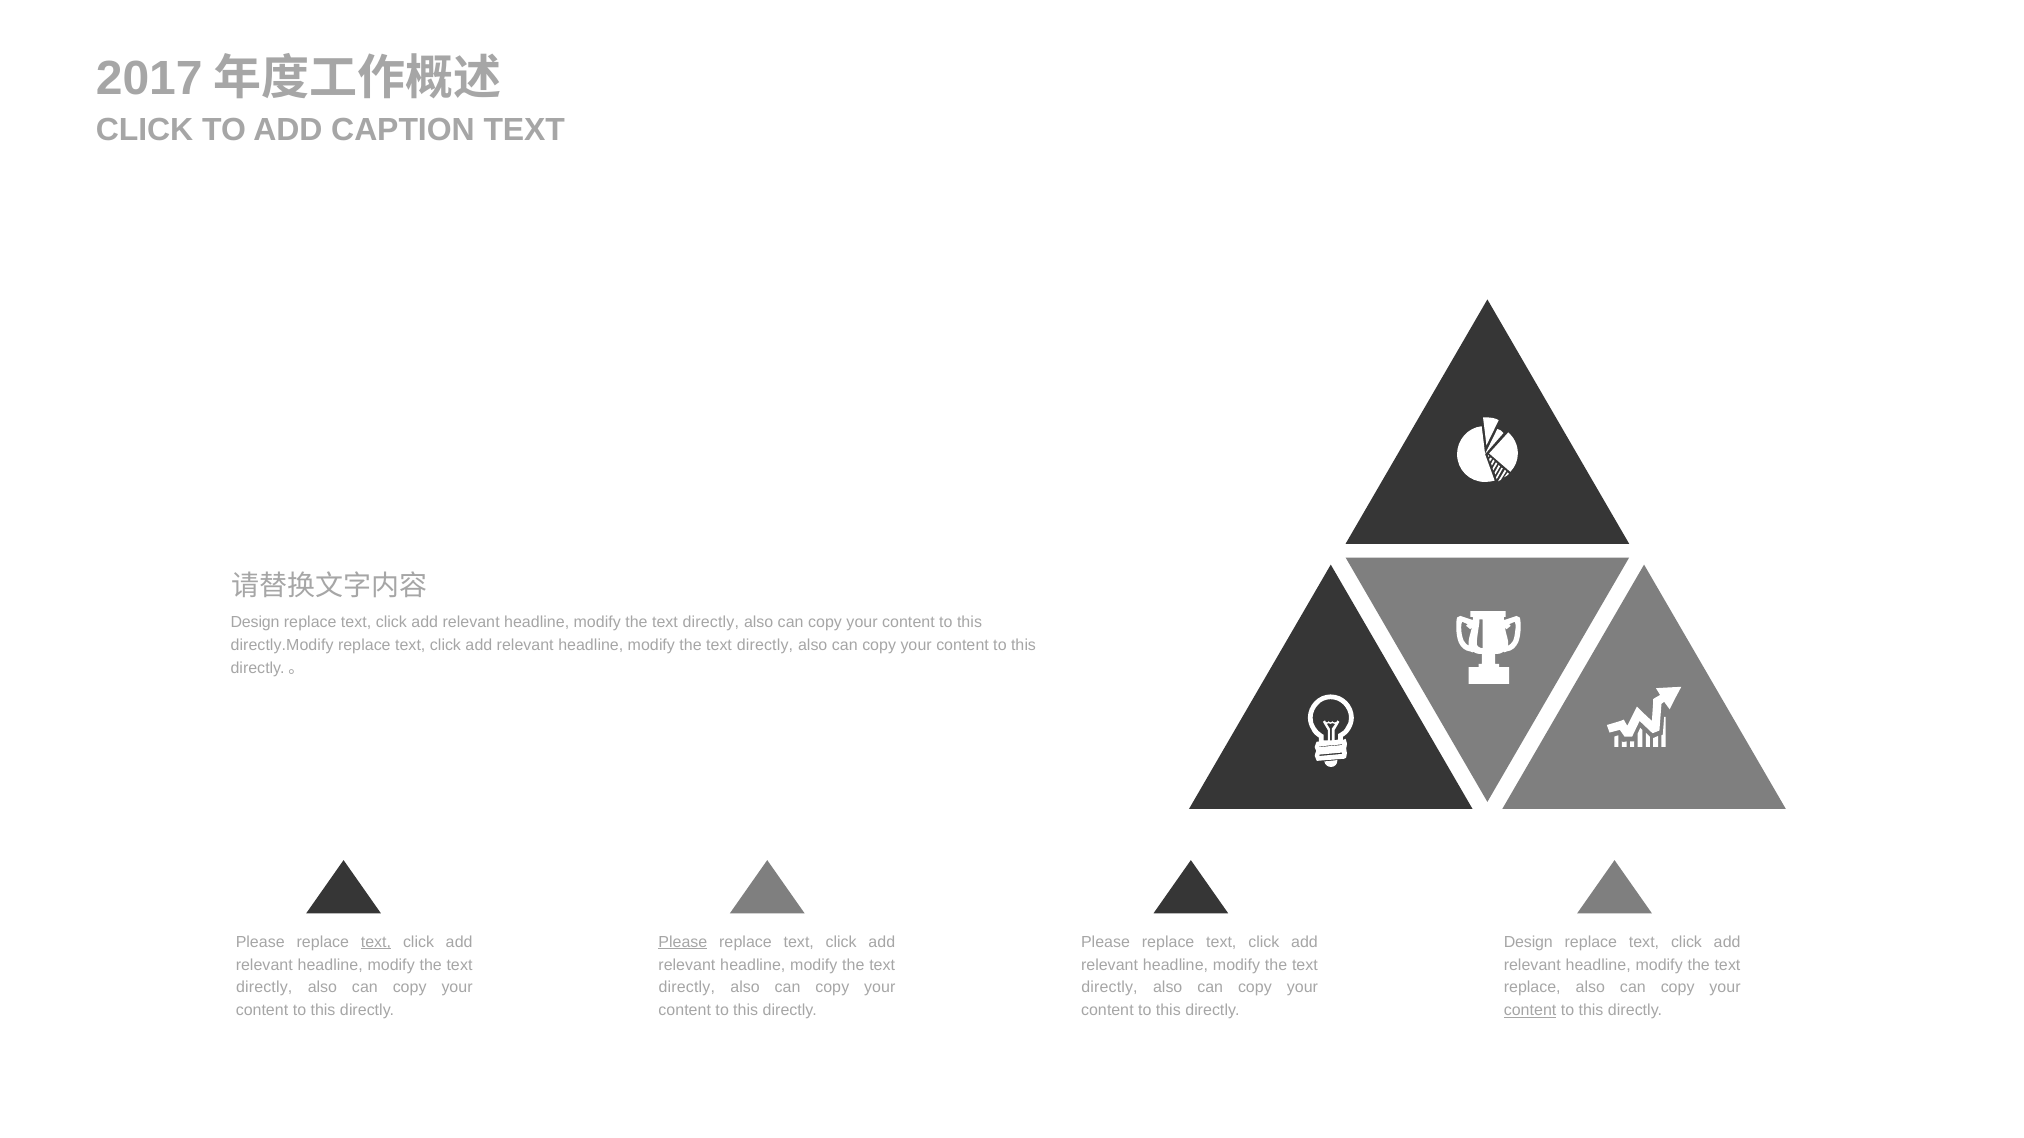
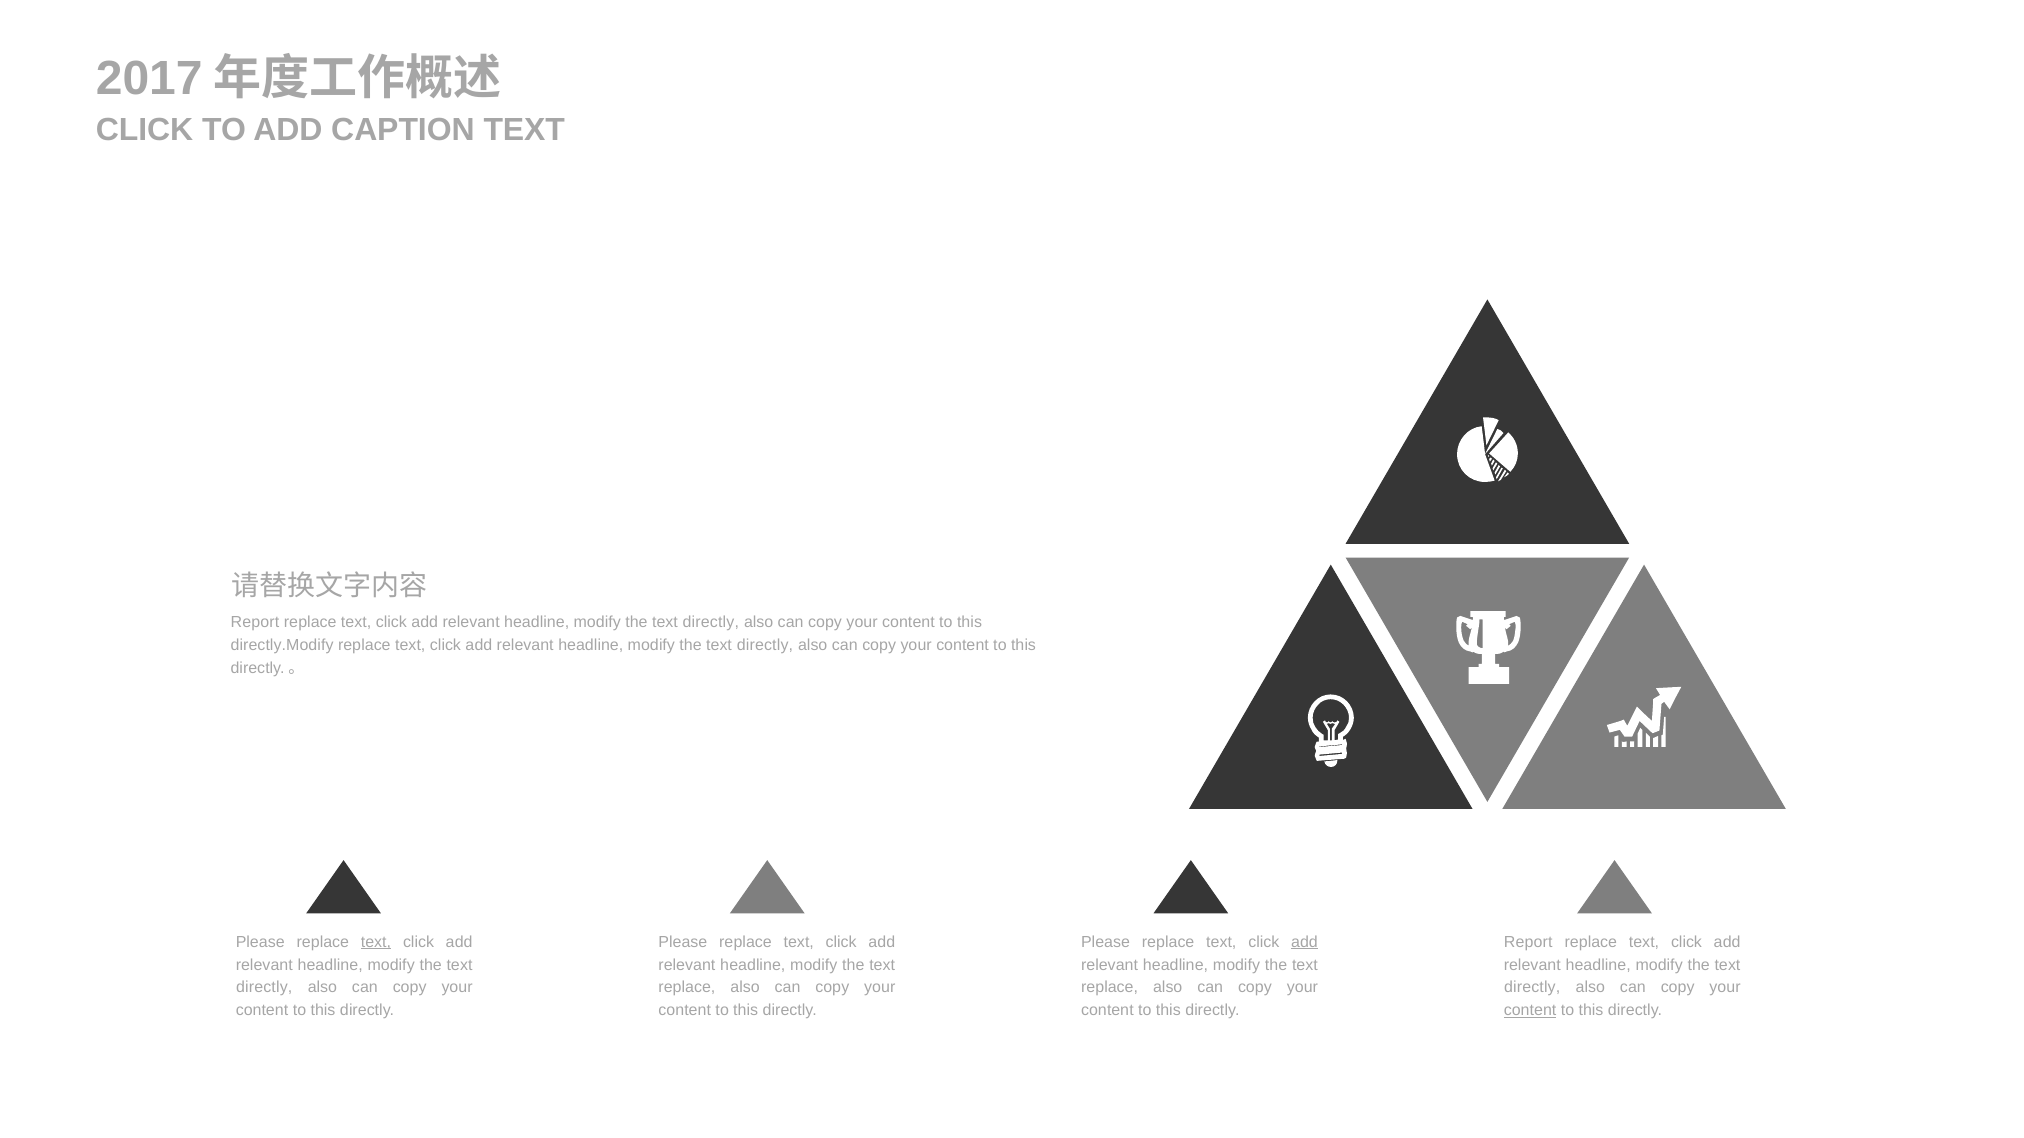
Design: Design -> Report (255, 623)
Please underline: present -> none (683, 942)
add underline: none -> present (1304, 942)
Design: Design -> Report (1528, 942)
directly: directly -> replace (687, 988)
directly: directly -> replace (1110, 988)
replace: replace -> directly (1532, 988)
